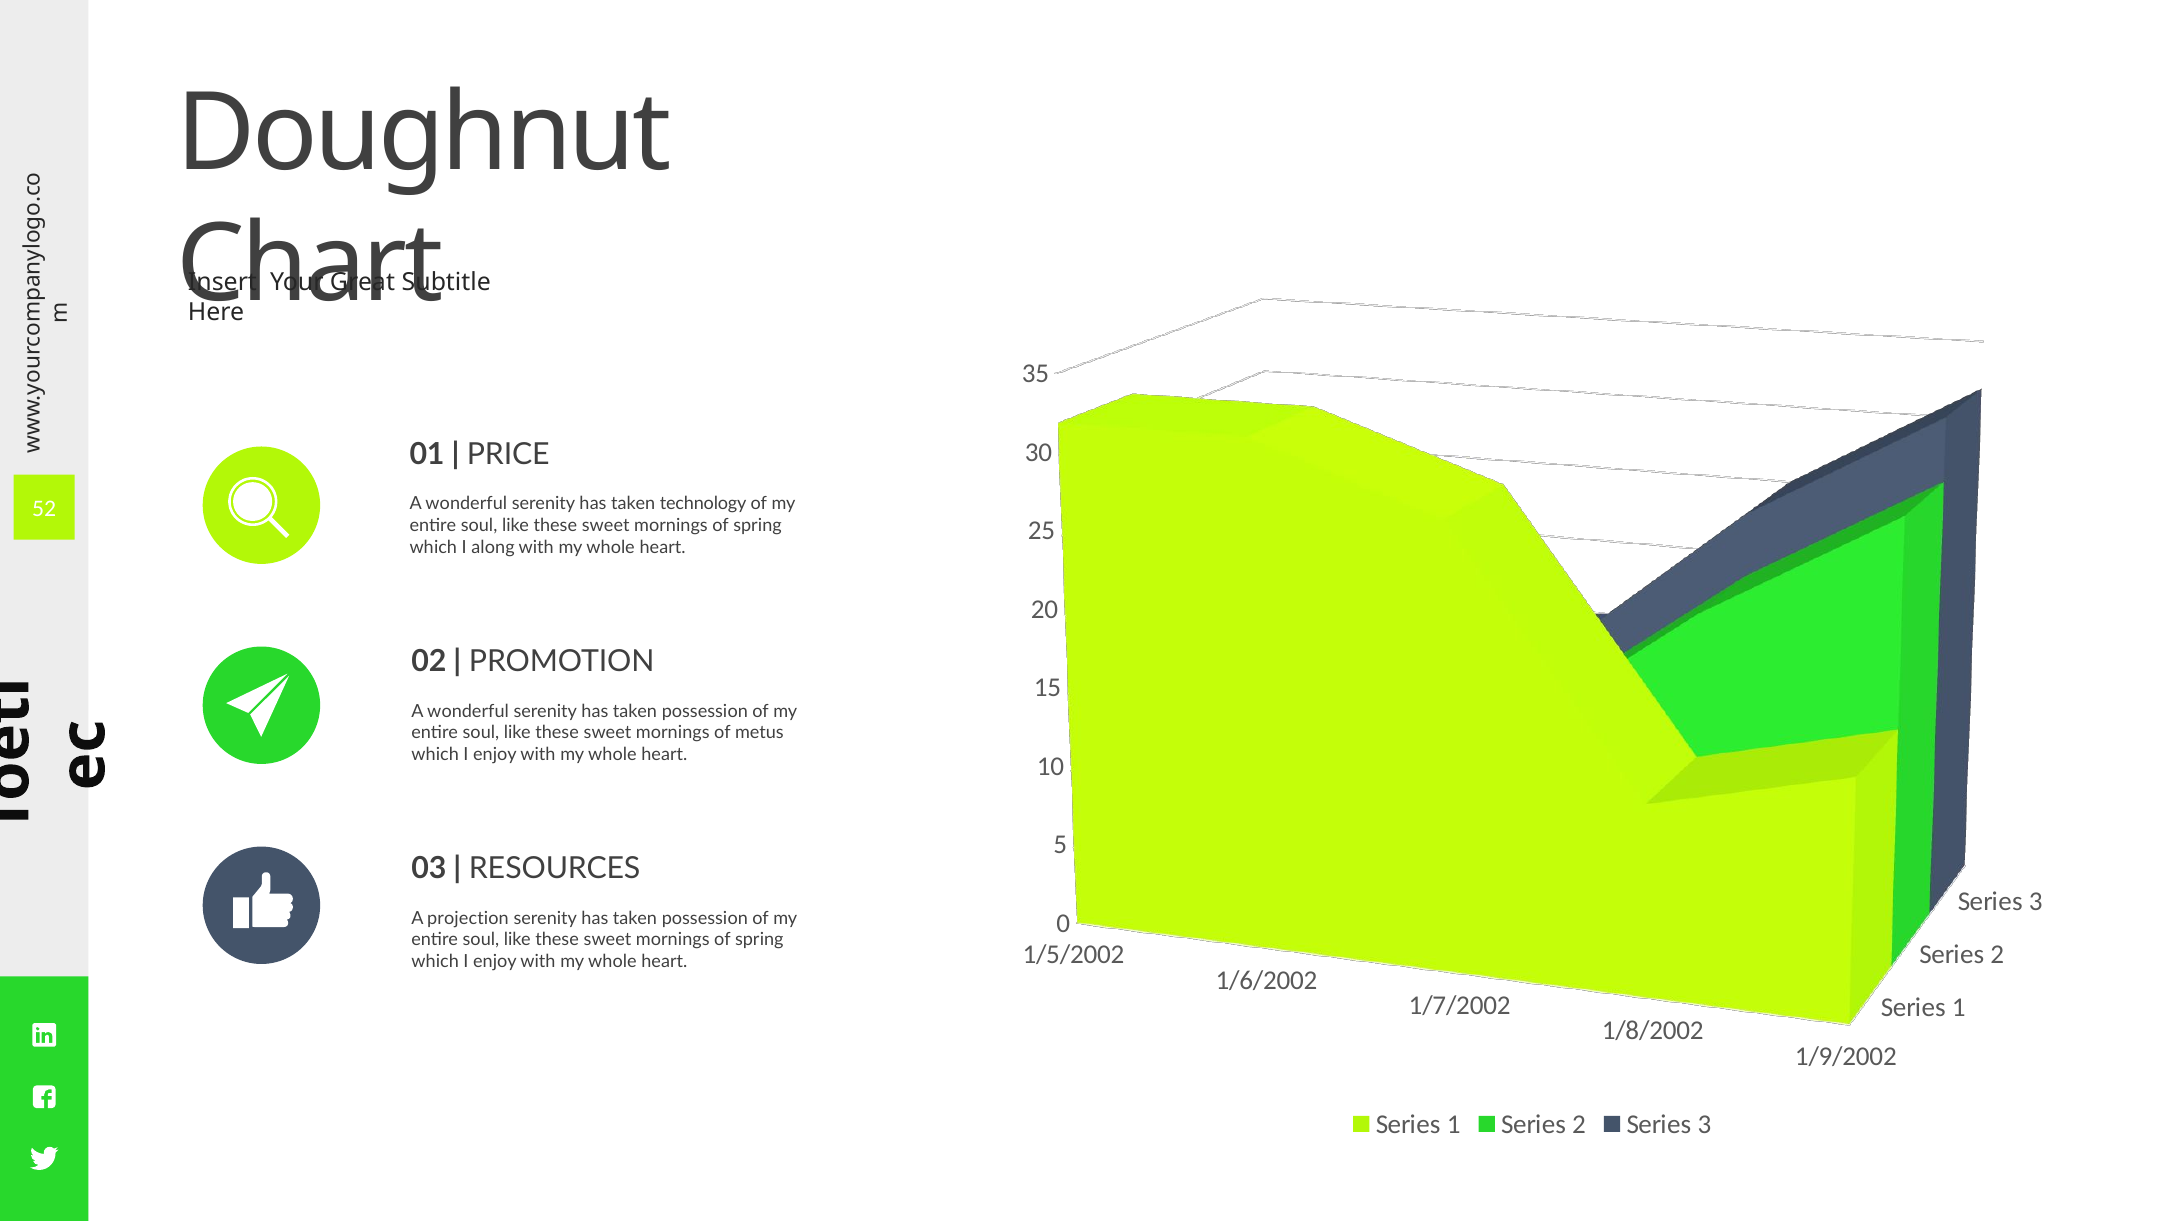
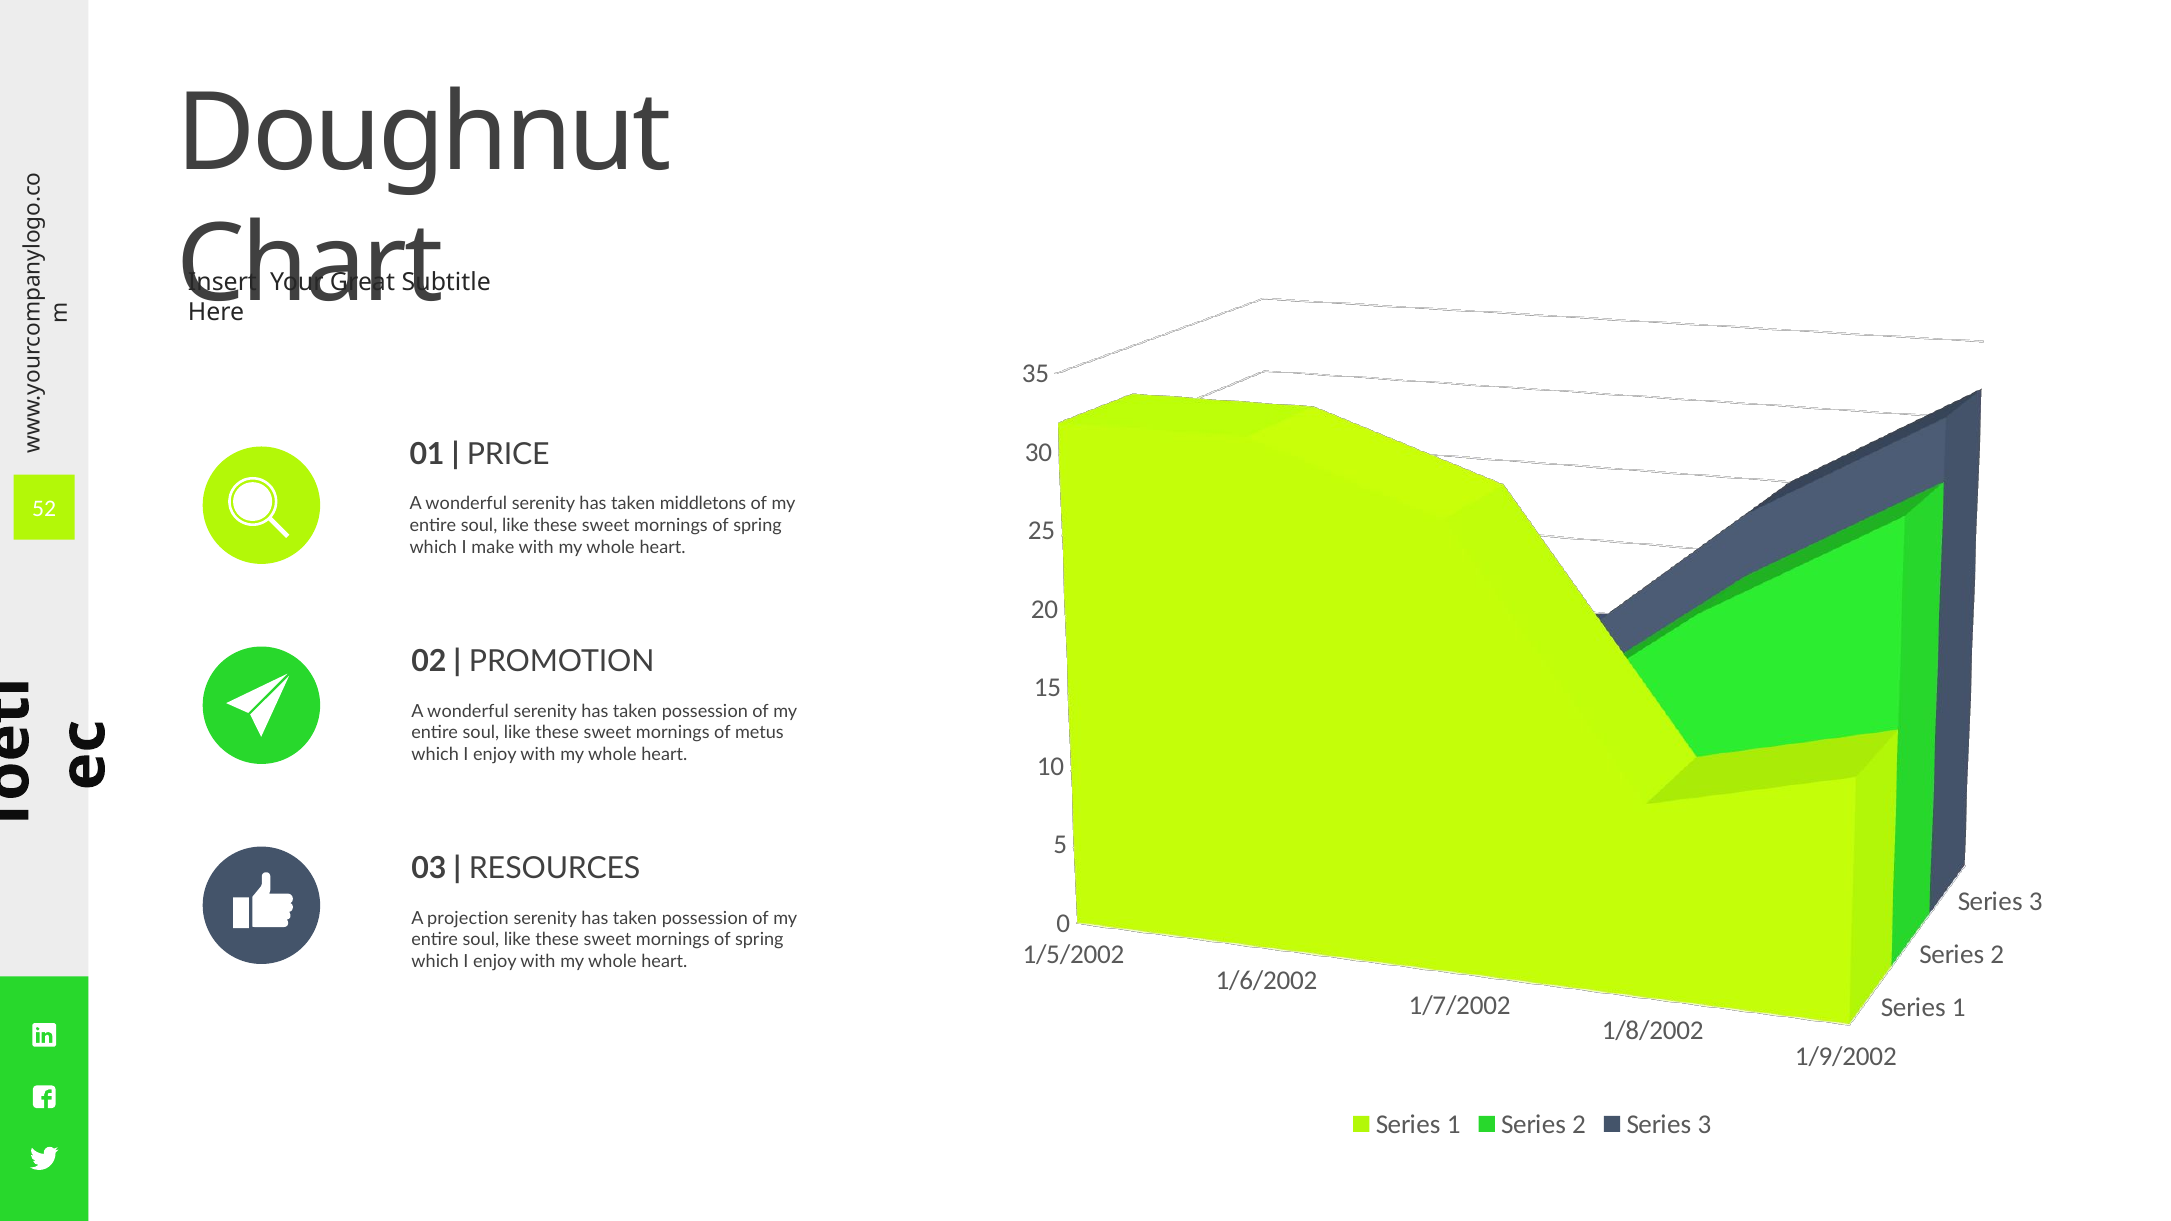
technology: technology -> middletons (703, 504)
along: along -> make (493, 547)
